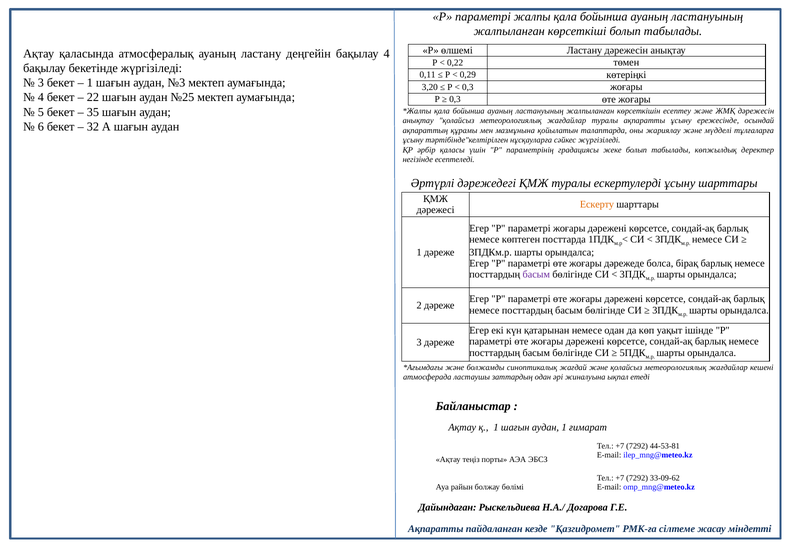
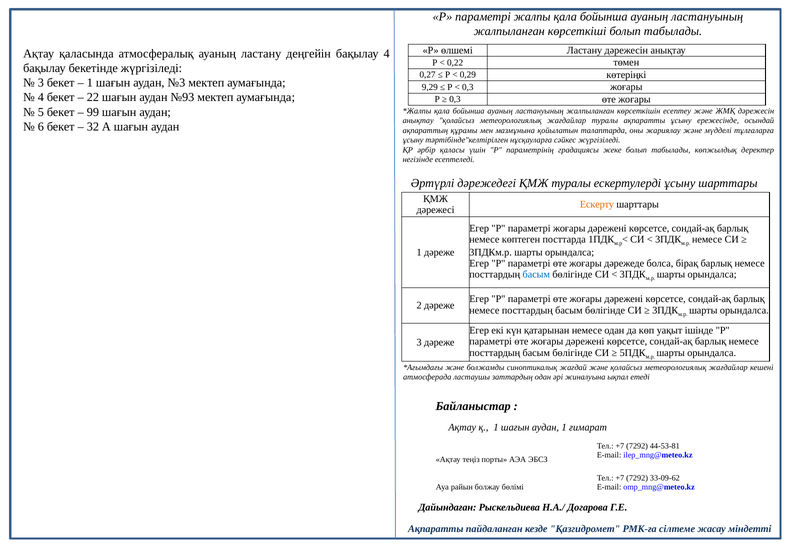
0,11: 0,11 -> 0,27 (428, 75)
3,20: 3,20 -> 9,29 (430, 87)
№25: №25 -> №93 (182, 97)
35: 35 -> 99 (93, 112)
басым colour: purple -> blue (536, 274)
